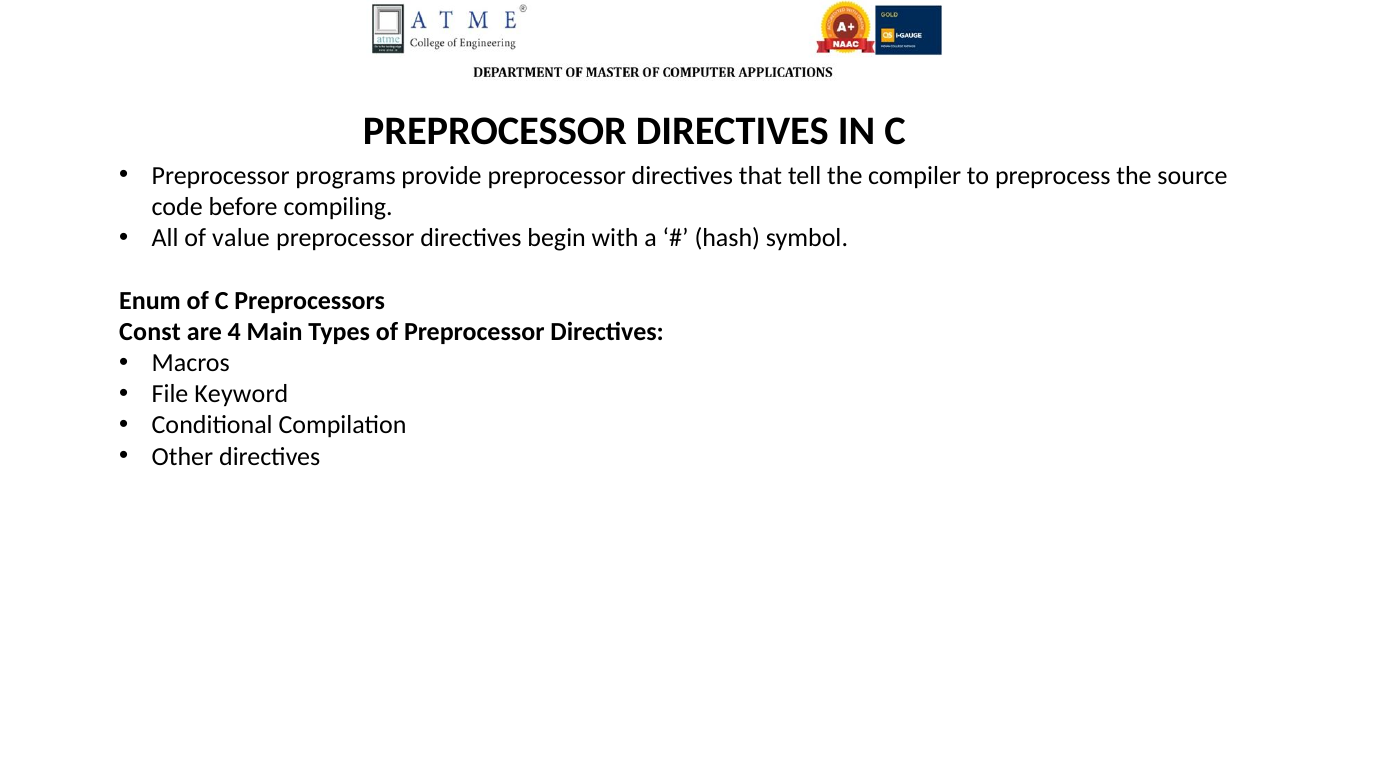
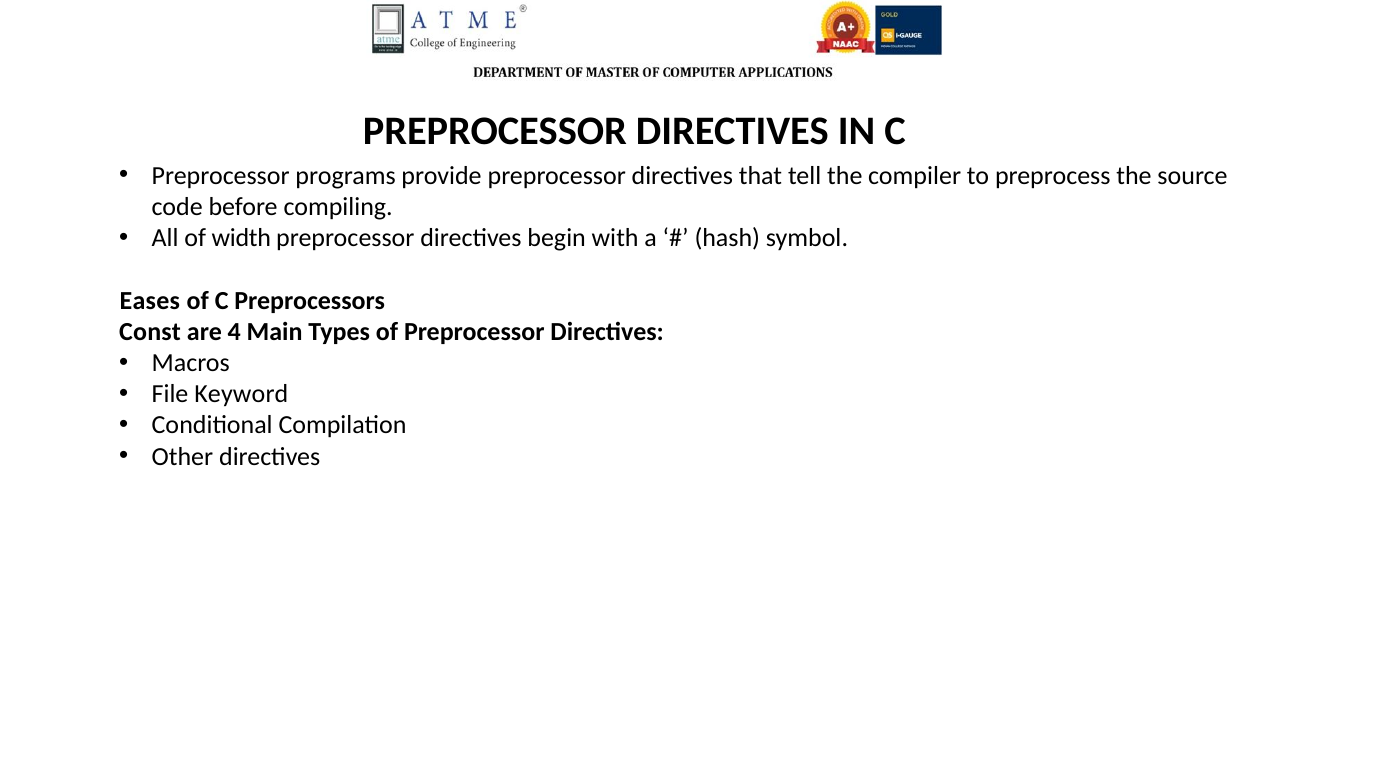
value: value -> width (241, 238)
Enum: Enum -> Eases (150, 301)
